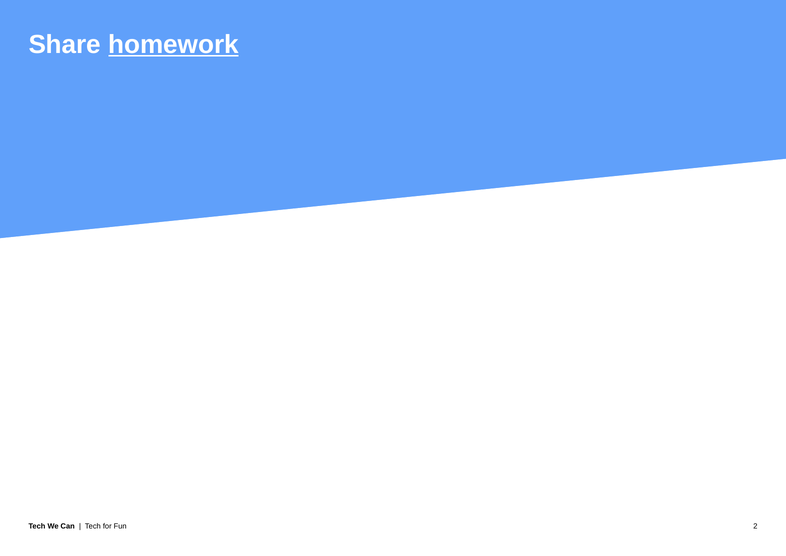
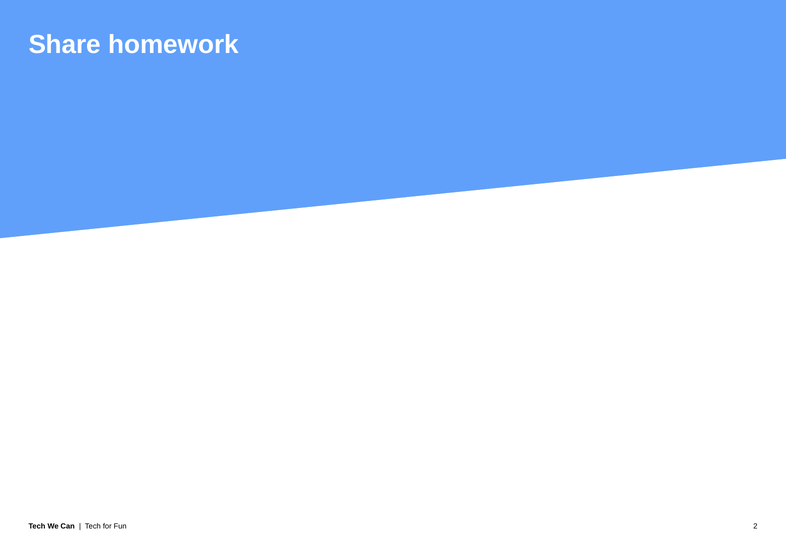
homework underline: present -> none (173, 44)
